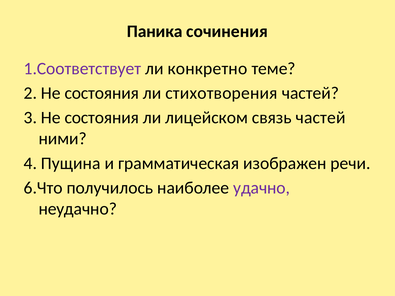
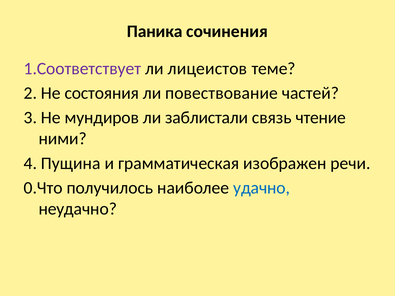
конкретно: конкретно -> лицеистов (207, 69)
стихотворения: стихотворения -> повествование (222, 93)
3 Не состояния: состояния -> мундиров (102, 118)
лицейском: лицейском -> заблистали (207, 118)
связь частей: частей -> чтение (321, 118)
6.Что: 6.Что -> 0.Что (43, 188)
удачно colour: purple -> blue (262, 188)
